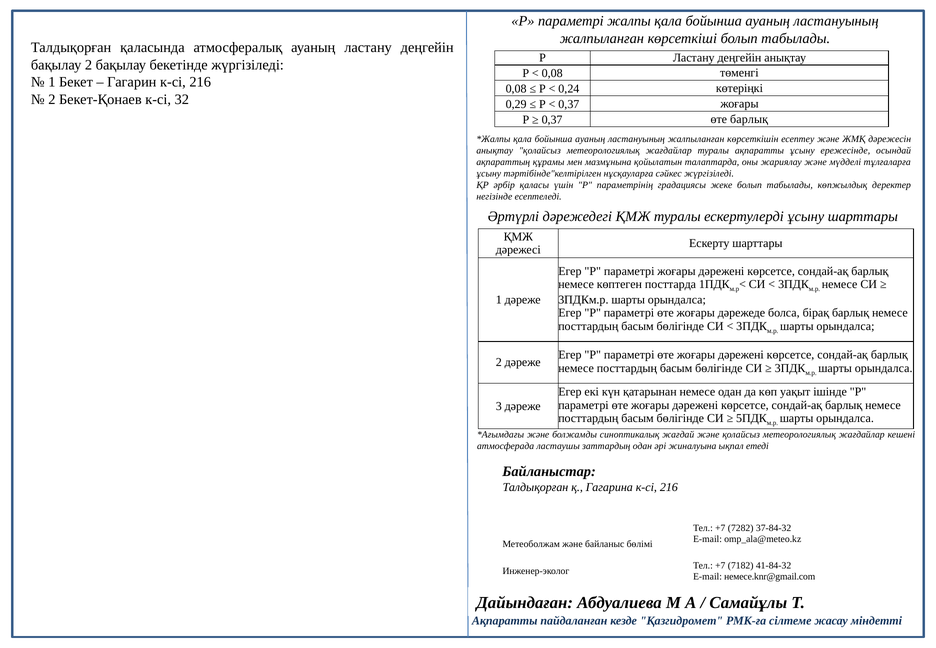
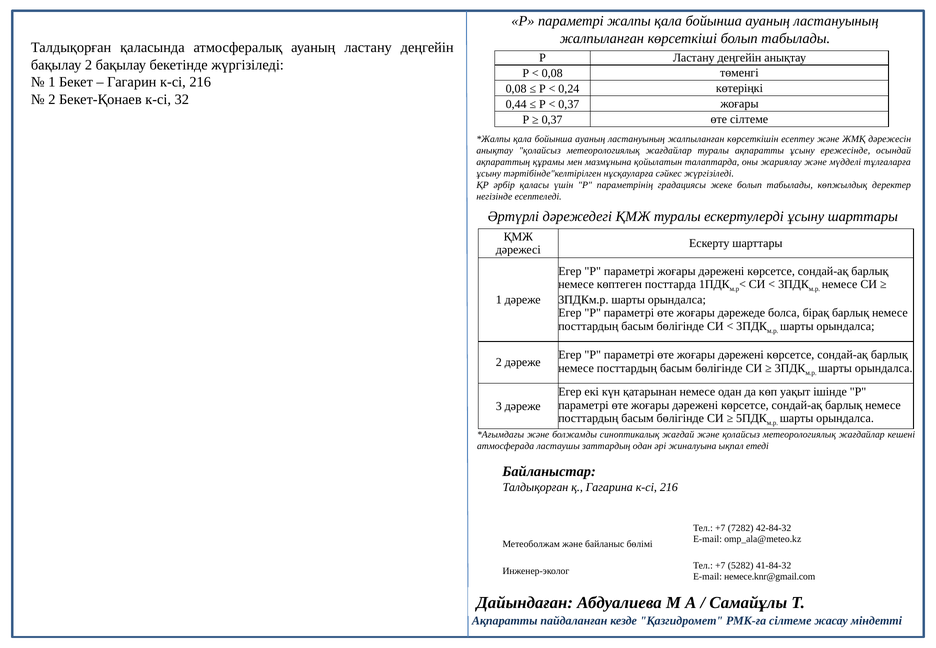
0,29: 0,29 -> 0,44 (516, 104)
өте барлық: барлық -> сілтеме (749, 119)
37-84-32: 37-84-32 -> 42-84-32 (774, 528)
7182: 7182 -> 5282 (741, 566)
